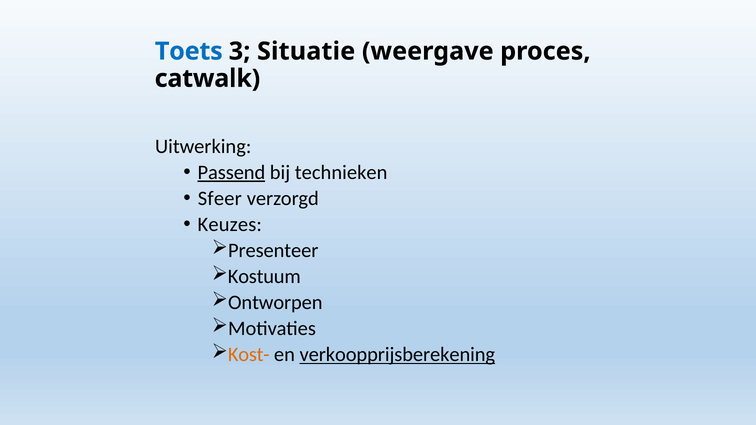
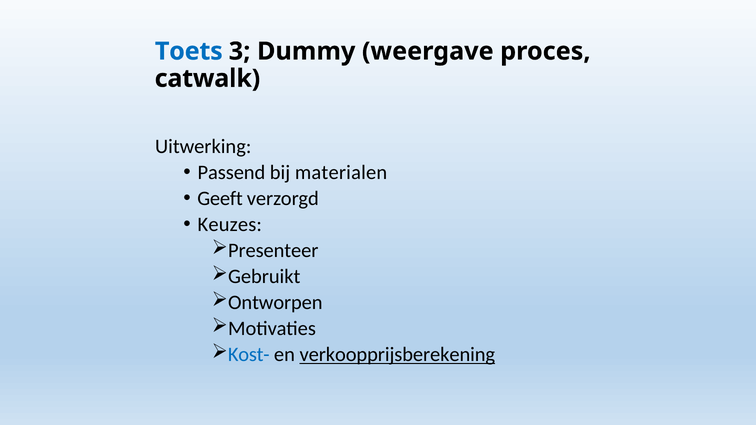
Situatie: Situatie -> Dummy (306, 51)
Passend underline: present -> none (231, 173)
technieken: technieken -> materialen (341, 173)
Sfeer: Sfeer -> Geeft (220, 199)
Kostuum: Kostuum -> Gebruikt (264, 277)
Kost- colour: orange -> blue (249, 355)
